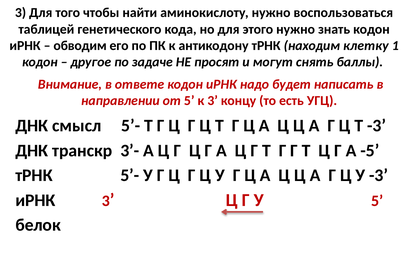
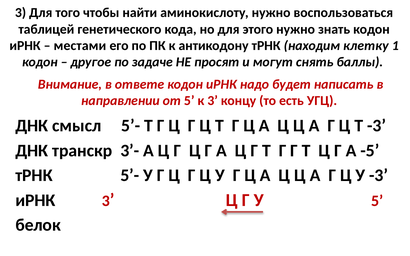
обводим: обводим -> местами (80, 46)
